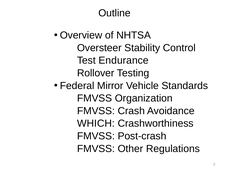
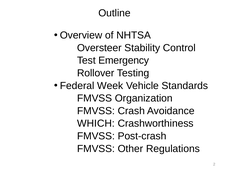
Endurance: Endurance -> Emergency (124, 60)
Mirror: Mirror -> Week (110, 86)
